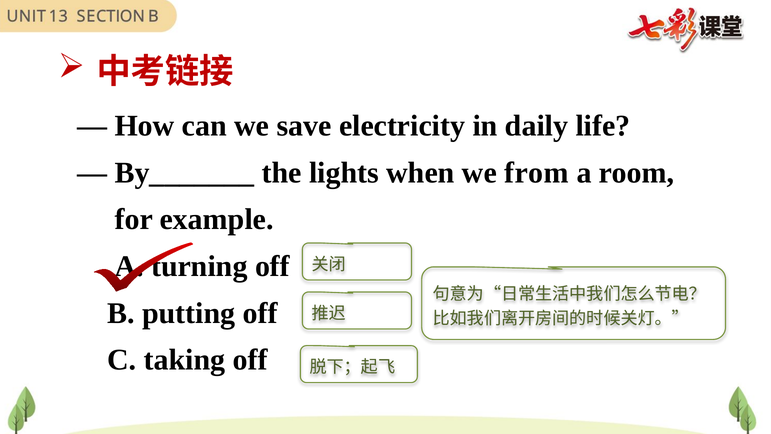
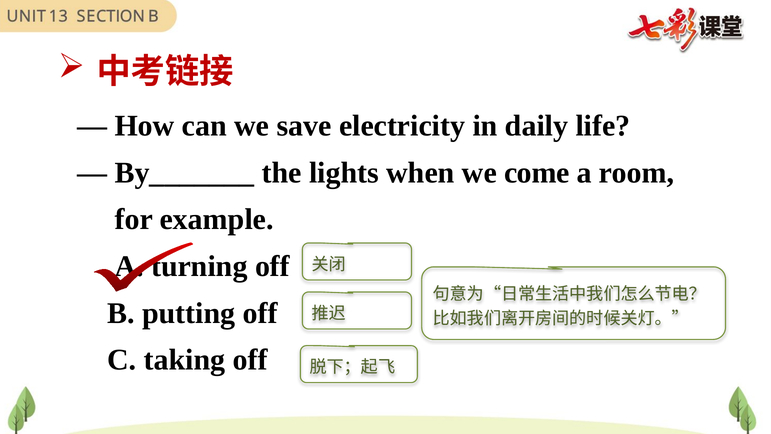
from: from -> come (537, 173)
